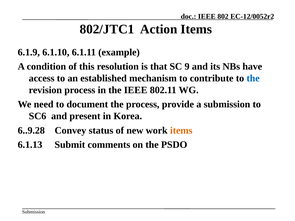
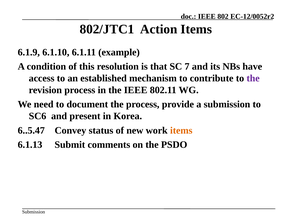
9: 9 -> 7 (187, 67)
the colour: blue -> purple (253, 78)
6..9.28: 6..9.28 -> 6..5.47 (31, 131)
